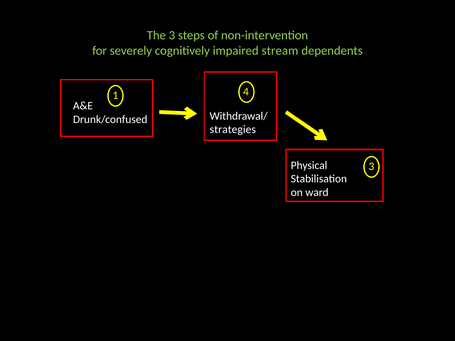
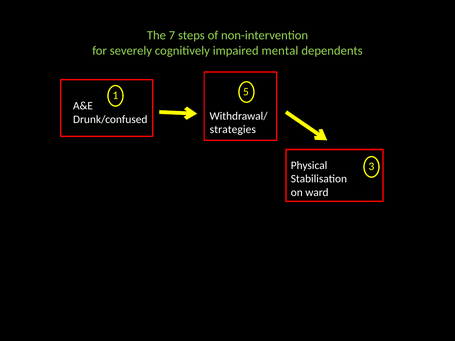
The 3: 3 -> 7 (172, 35)
stream: stream -> mental (280, 51)
4: 4 -> 5 (246, 92)
